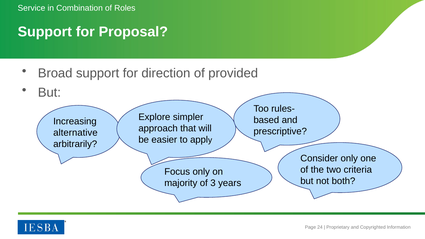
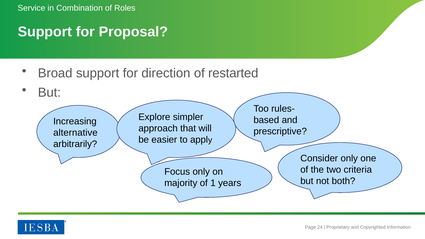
provided: provided -> restarted (233, 73)
3: 3 -> 1 (213, 183)
